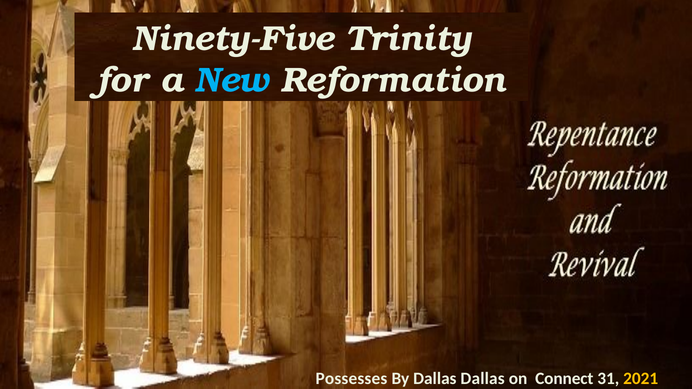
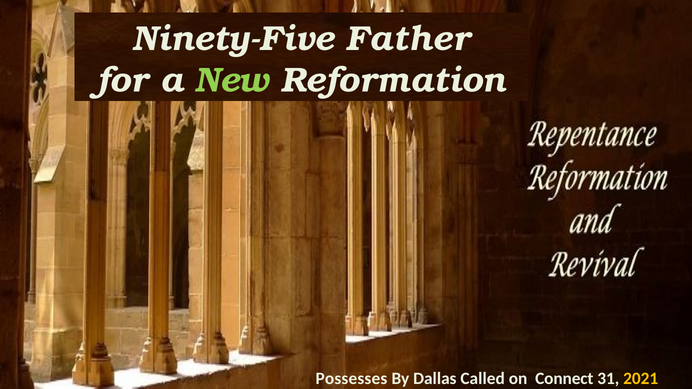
Trinity: Trinity -> Father (408, 39)
New colour: light blue -> light green (232, 80)
Dallas Dallas: Dallas -> Called (483, 379)
